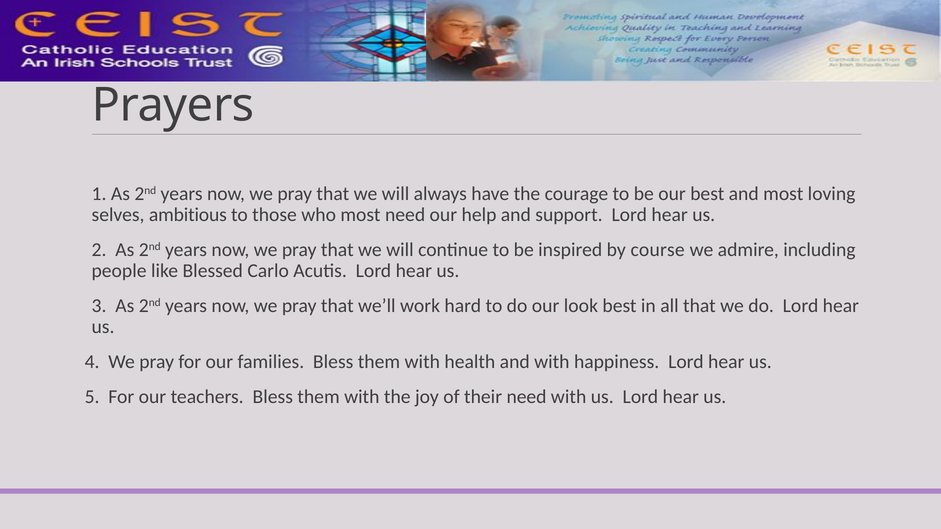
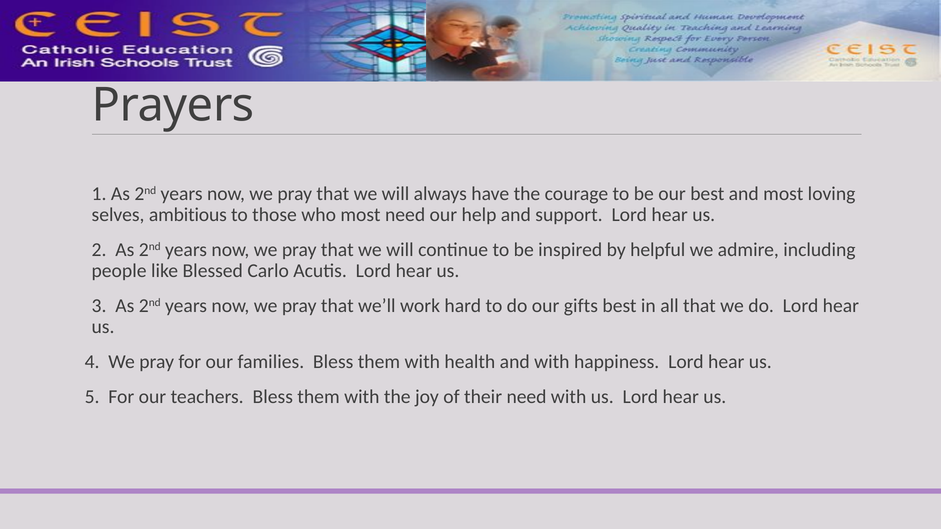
course: course -> helpful (658, 250)
look: look -> gifts (581, 306)
